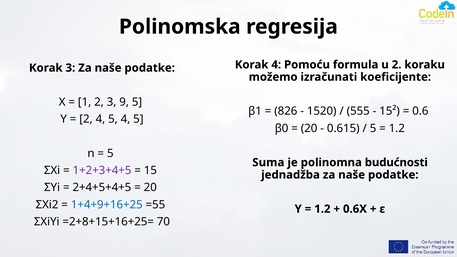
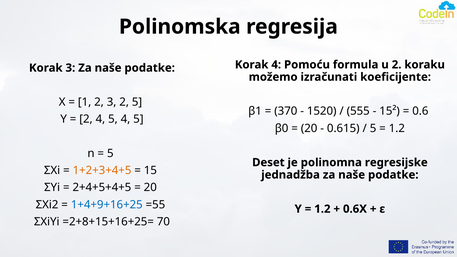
3 9: 9 -> 2 (124, 102)
826: 826 -> 370 (286, 111)
Suma: Suma -> Deset (268, 162)
budućnosti: budućnosti -> regresijske (396, 162)
1+2+3+4+5 colour: purple -> orange (102, 170)
